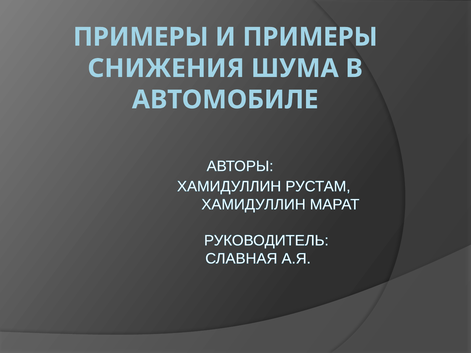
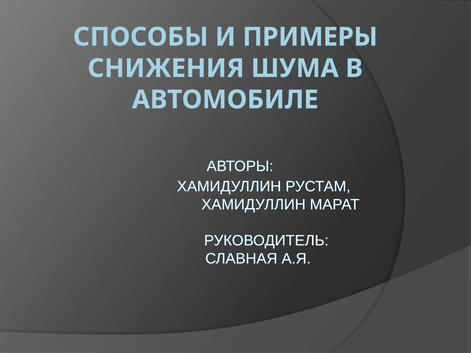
ПРИМЕРЫ: ПРИМЕРЫ -> СПОСОБЫ (141, 37)
